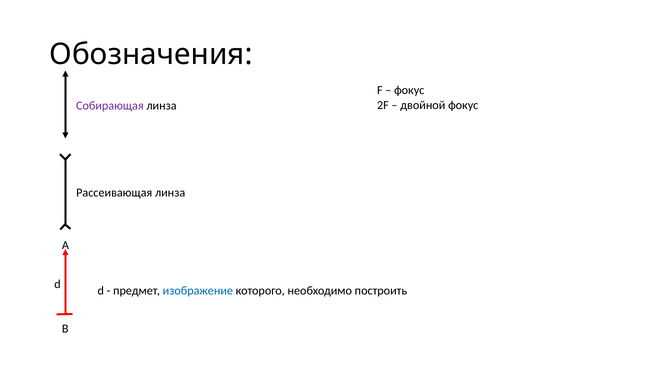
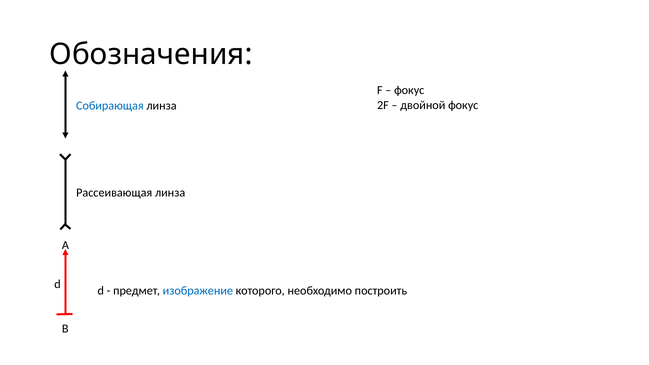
Собирающая colour: purple -> blue (110, 106)
